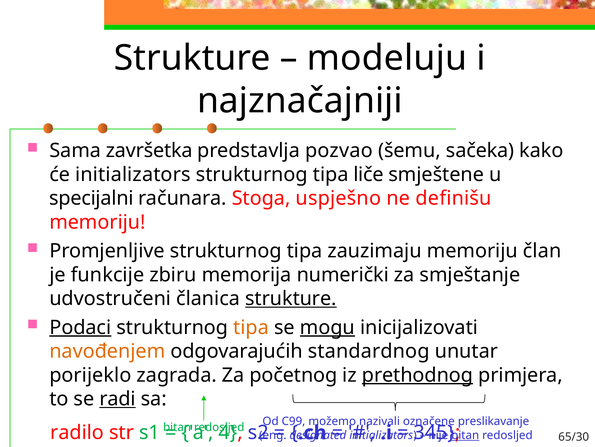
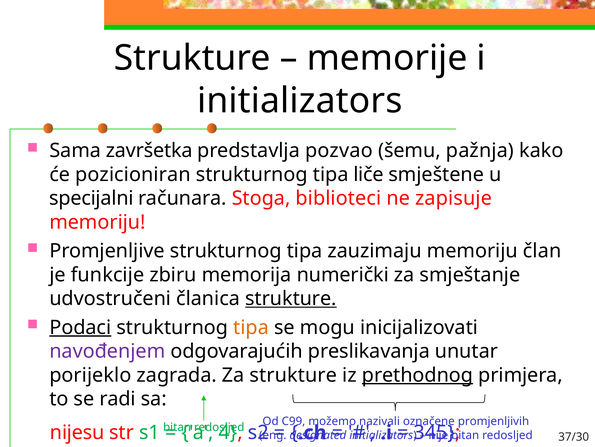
modeluju: modeluju -> memorije (387, 58)
najznačajniji: najznačajniji -> initializators (300, 101)
sačeka: sačeka -> pažnja (480, 150)
će initializators: initializators -> pozicioniran (133, 174)
uspješno: uspješno -> biblioteci (338, 198)
definišu: definišu -> zapisuje (454, 198)
mogu underline: present -> none (327, 327)
navođenjem colour: orange -> purple (107, 351)
standardnog: standardnog -> preslikavanja (369, 351)
Za početnog: početnog -> strukture (293, 375)
radi underline: present -> none (118, 398)
preslikavanje: preslikavanje -> promjenljivih (494, 421)
radilo: radilo -> nijesu (77, 432)
bitan underline: present -> none (465, 435)
65/30: 65/30 -> 37/30 (574, 436)
